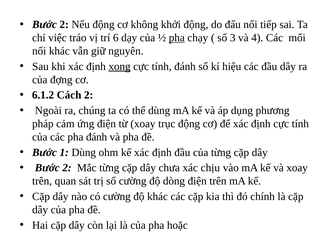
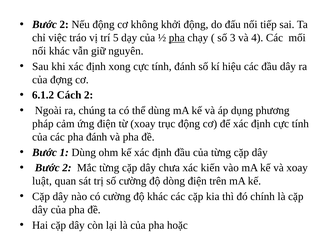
6: 6 -> 5 (116, 38)
xong underline: present -> none (120, 66)
chịu: chịu -> kiến (210, 167)
trên: trên -> luật (42, 181)
